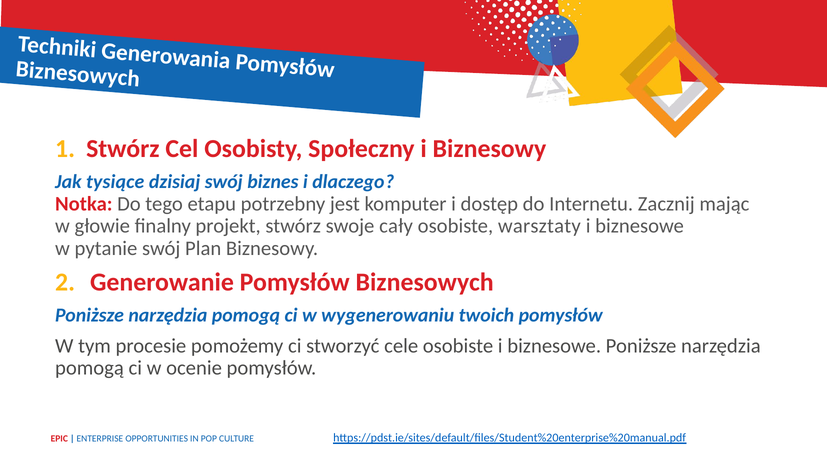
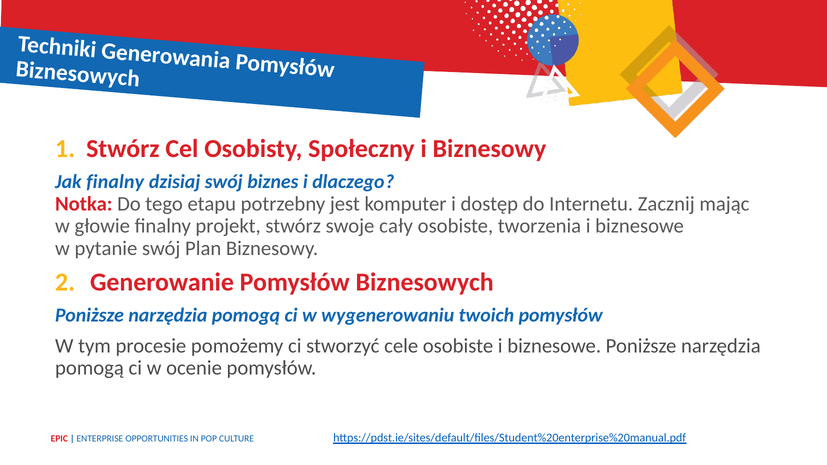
Jak tysiące: tysiące -> finalny (115, 182)
warsztaty: warsztaty -> tworzenia (539, 226)
